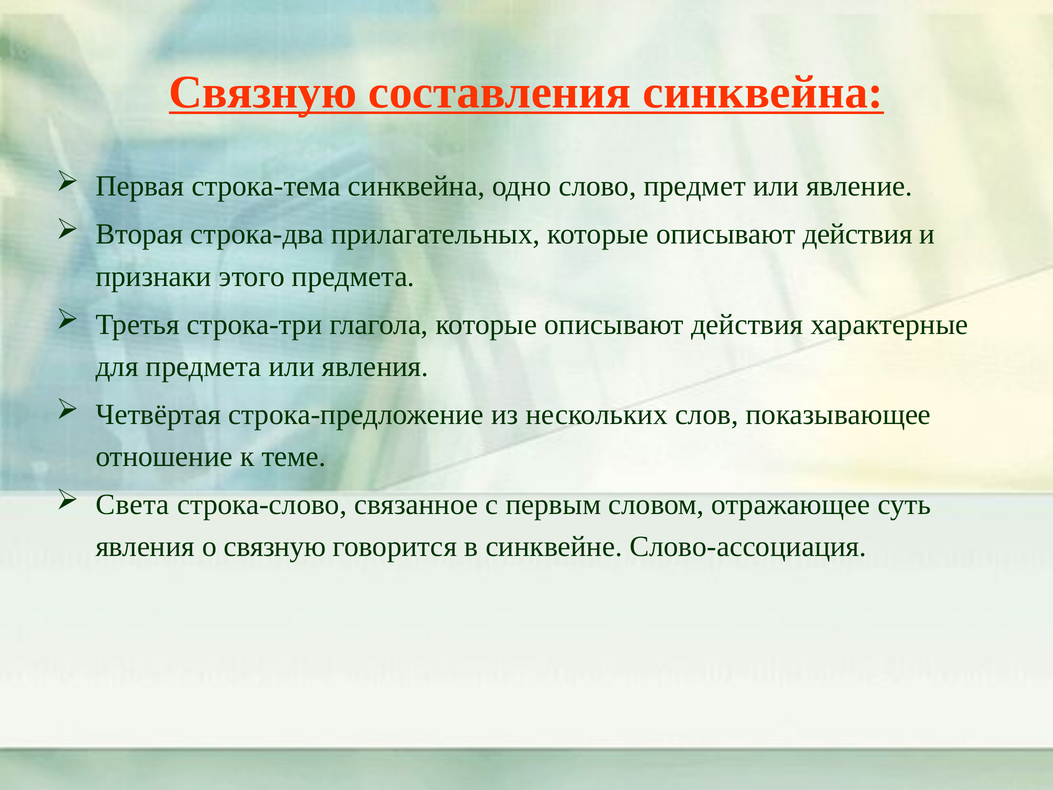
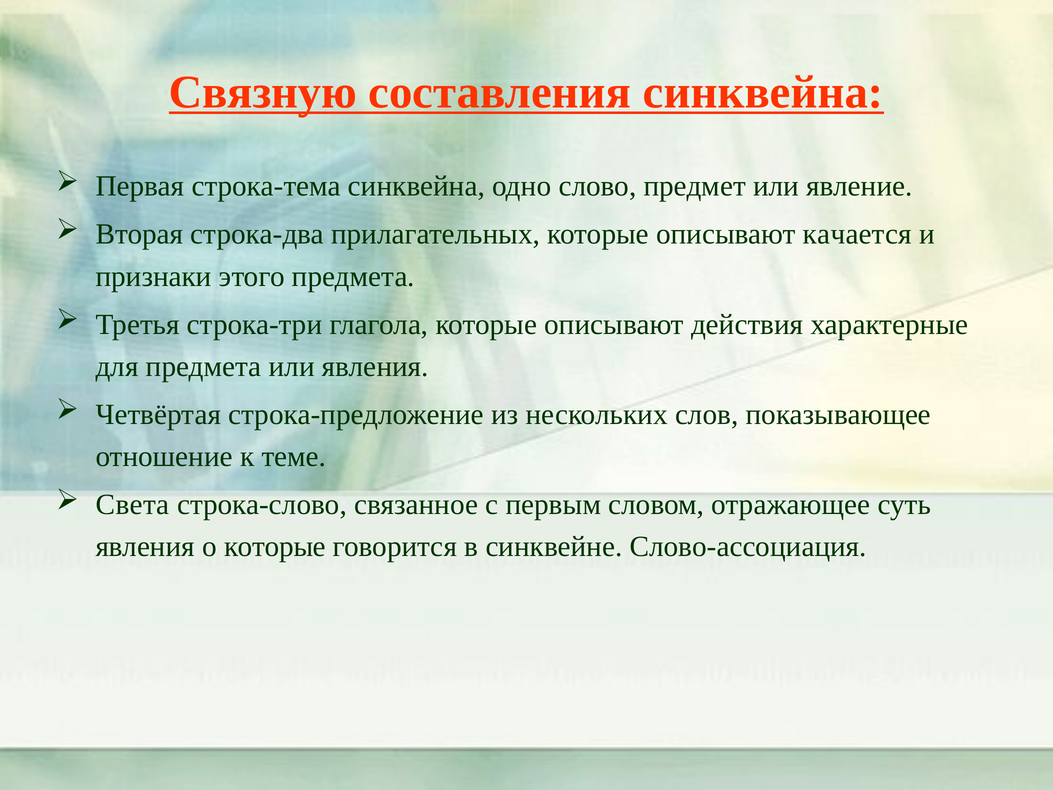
прилагательных которые описывают действия: действия -> качается (857, 234)
о связную: связную -> которые (275, 547)
